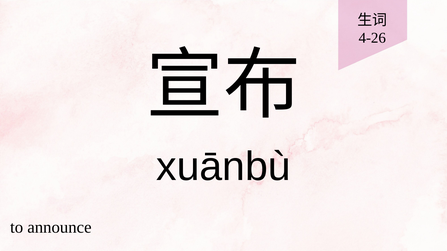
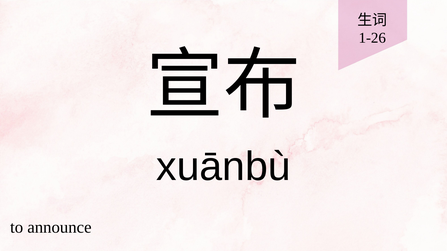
4-26: 4-26 -> 1-26 (372, 38)
